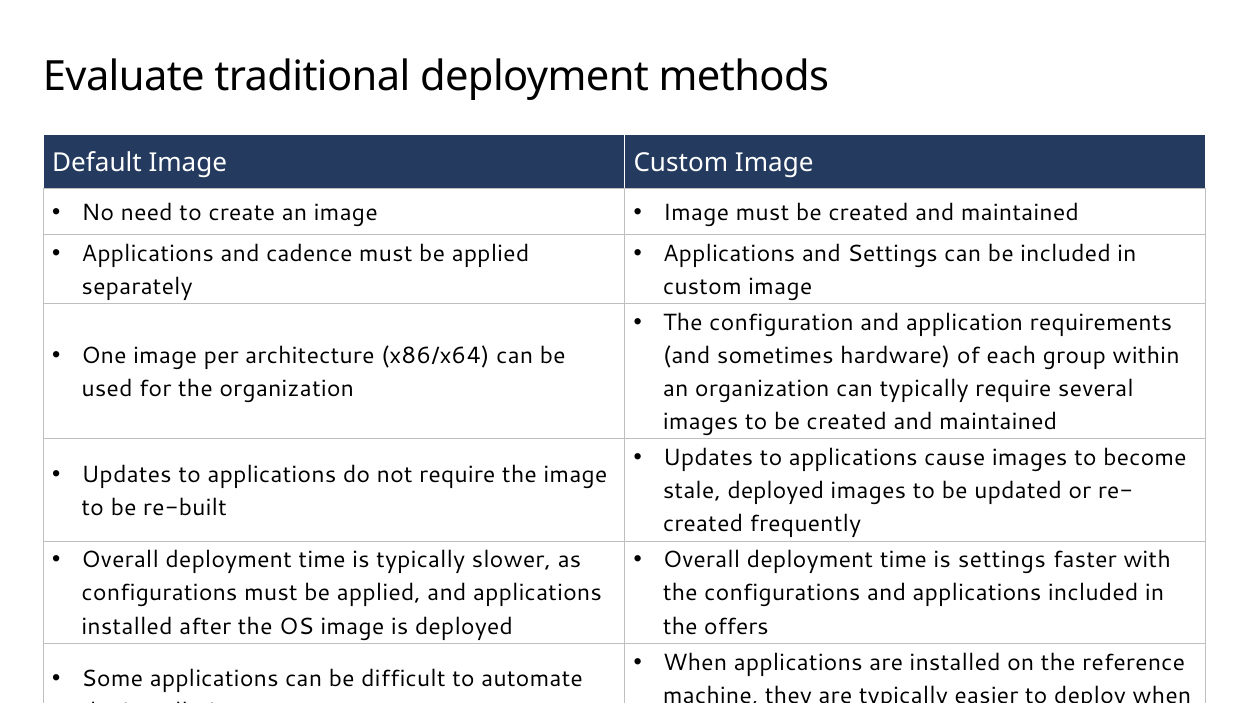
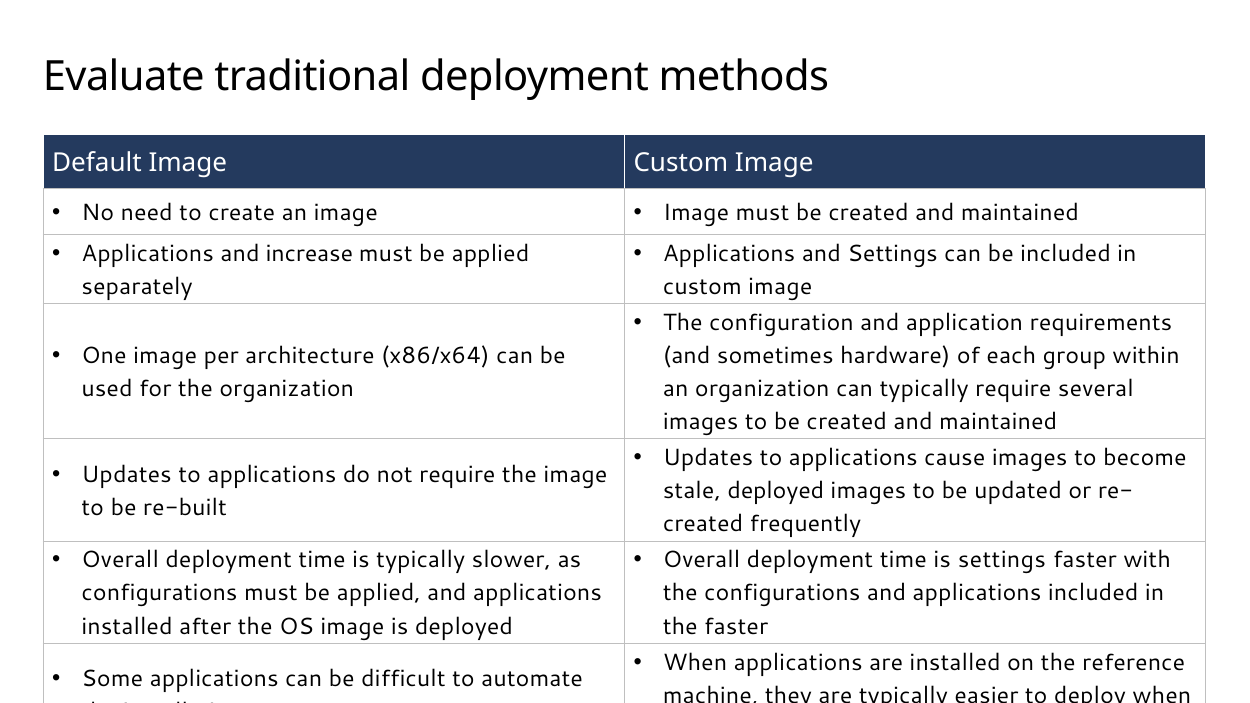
cadence: cadence -> increase (309, 253)
the offers: offers -> faster (736, 626)
